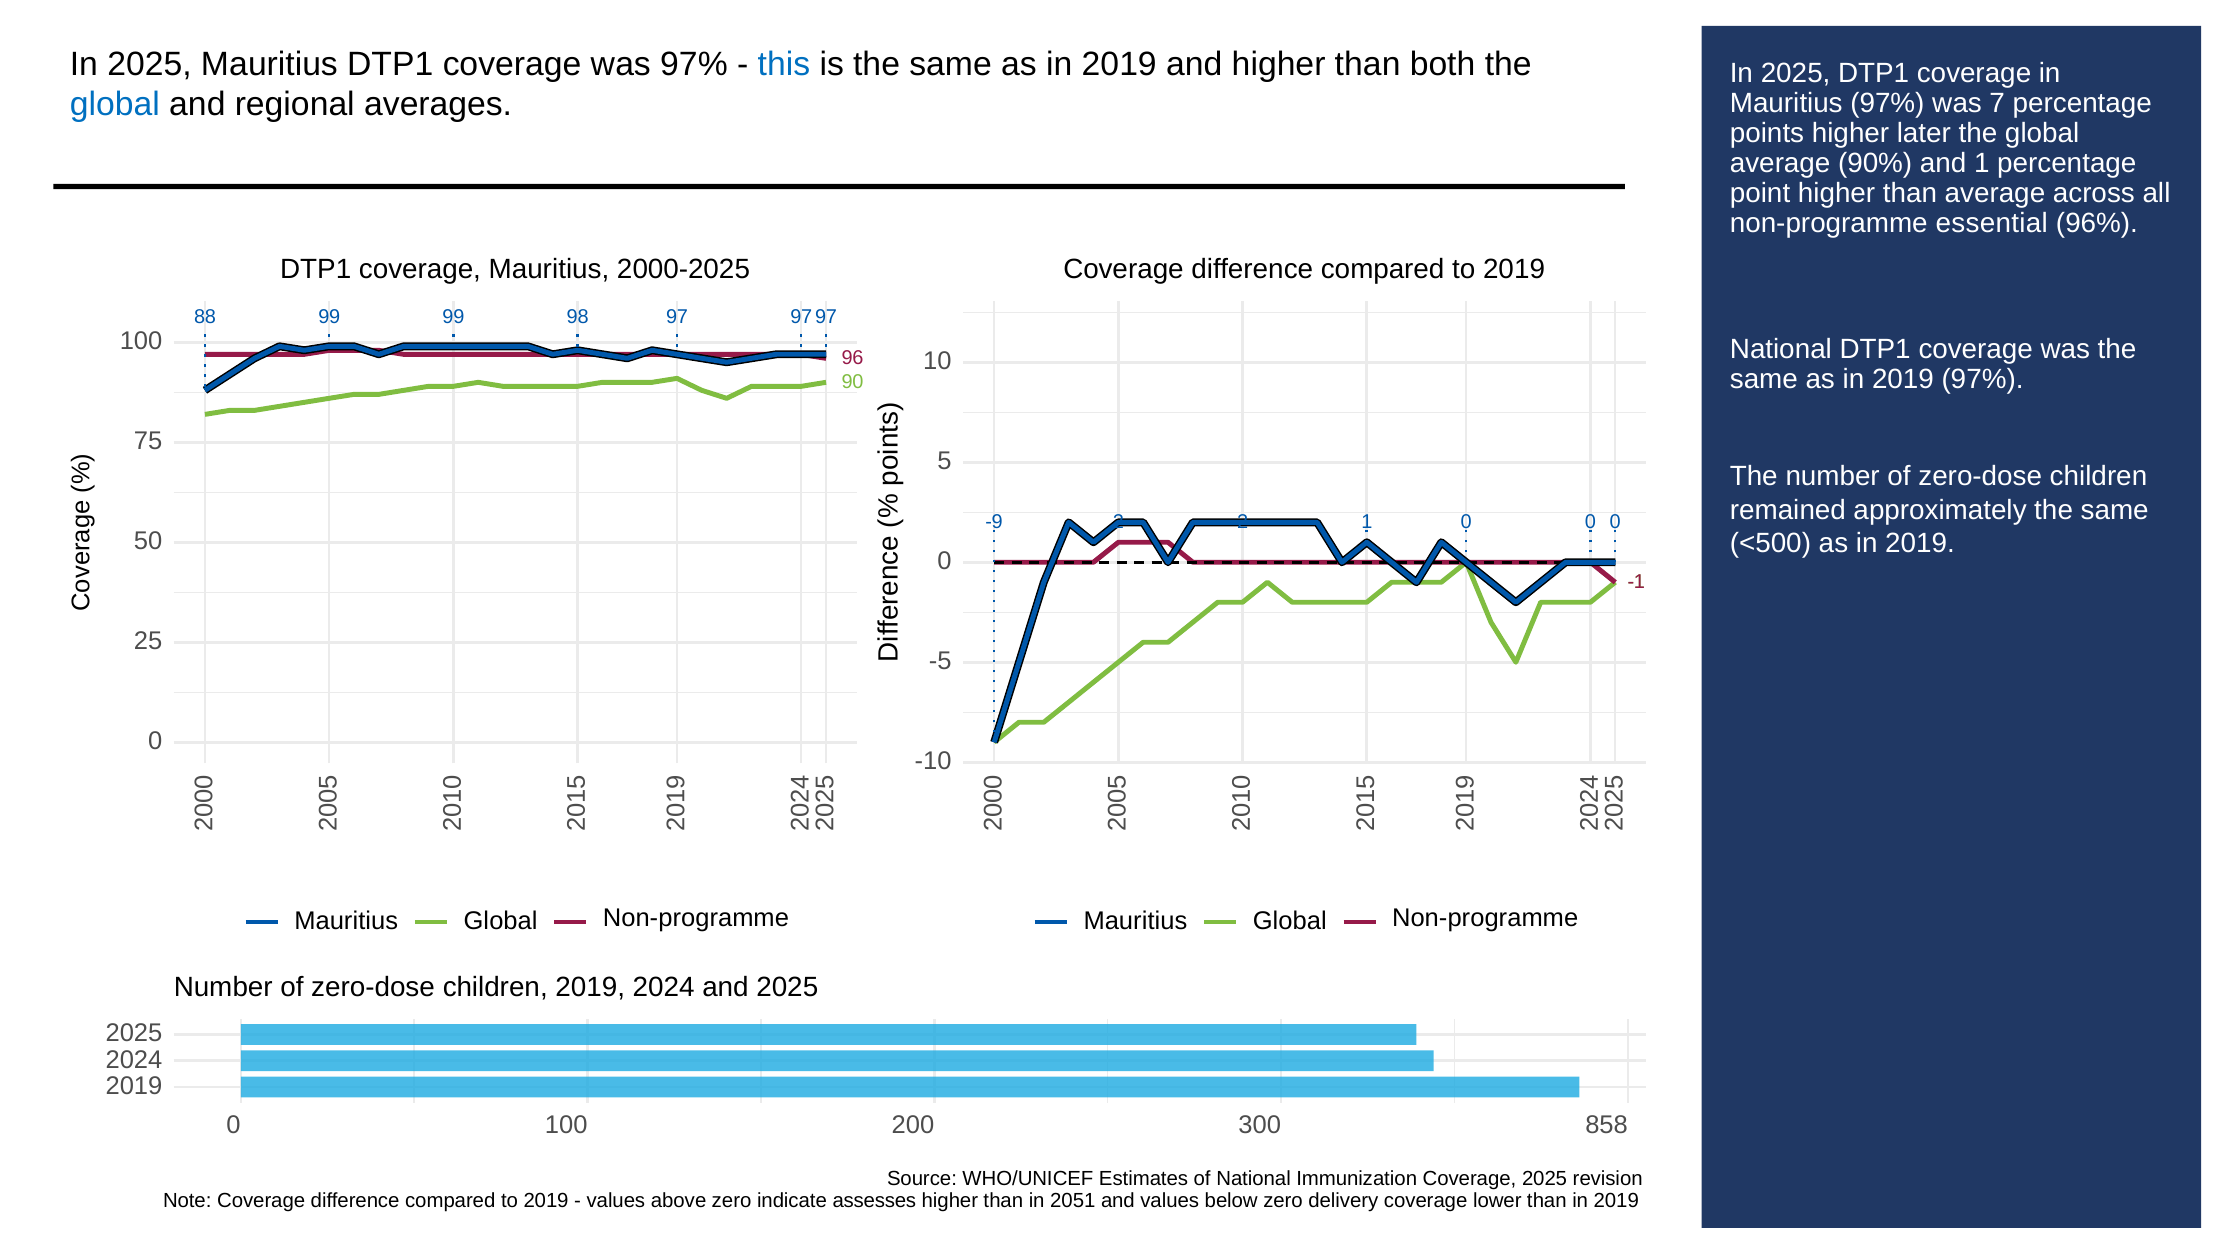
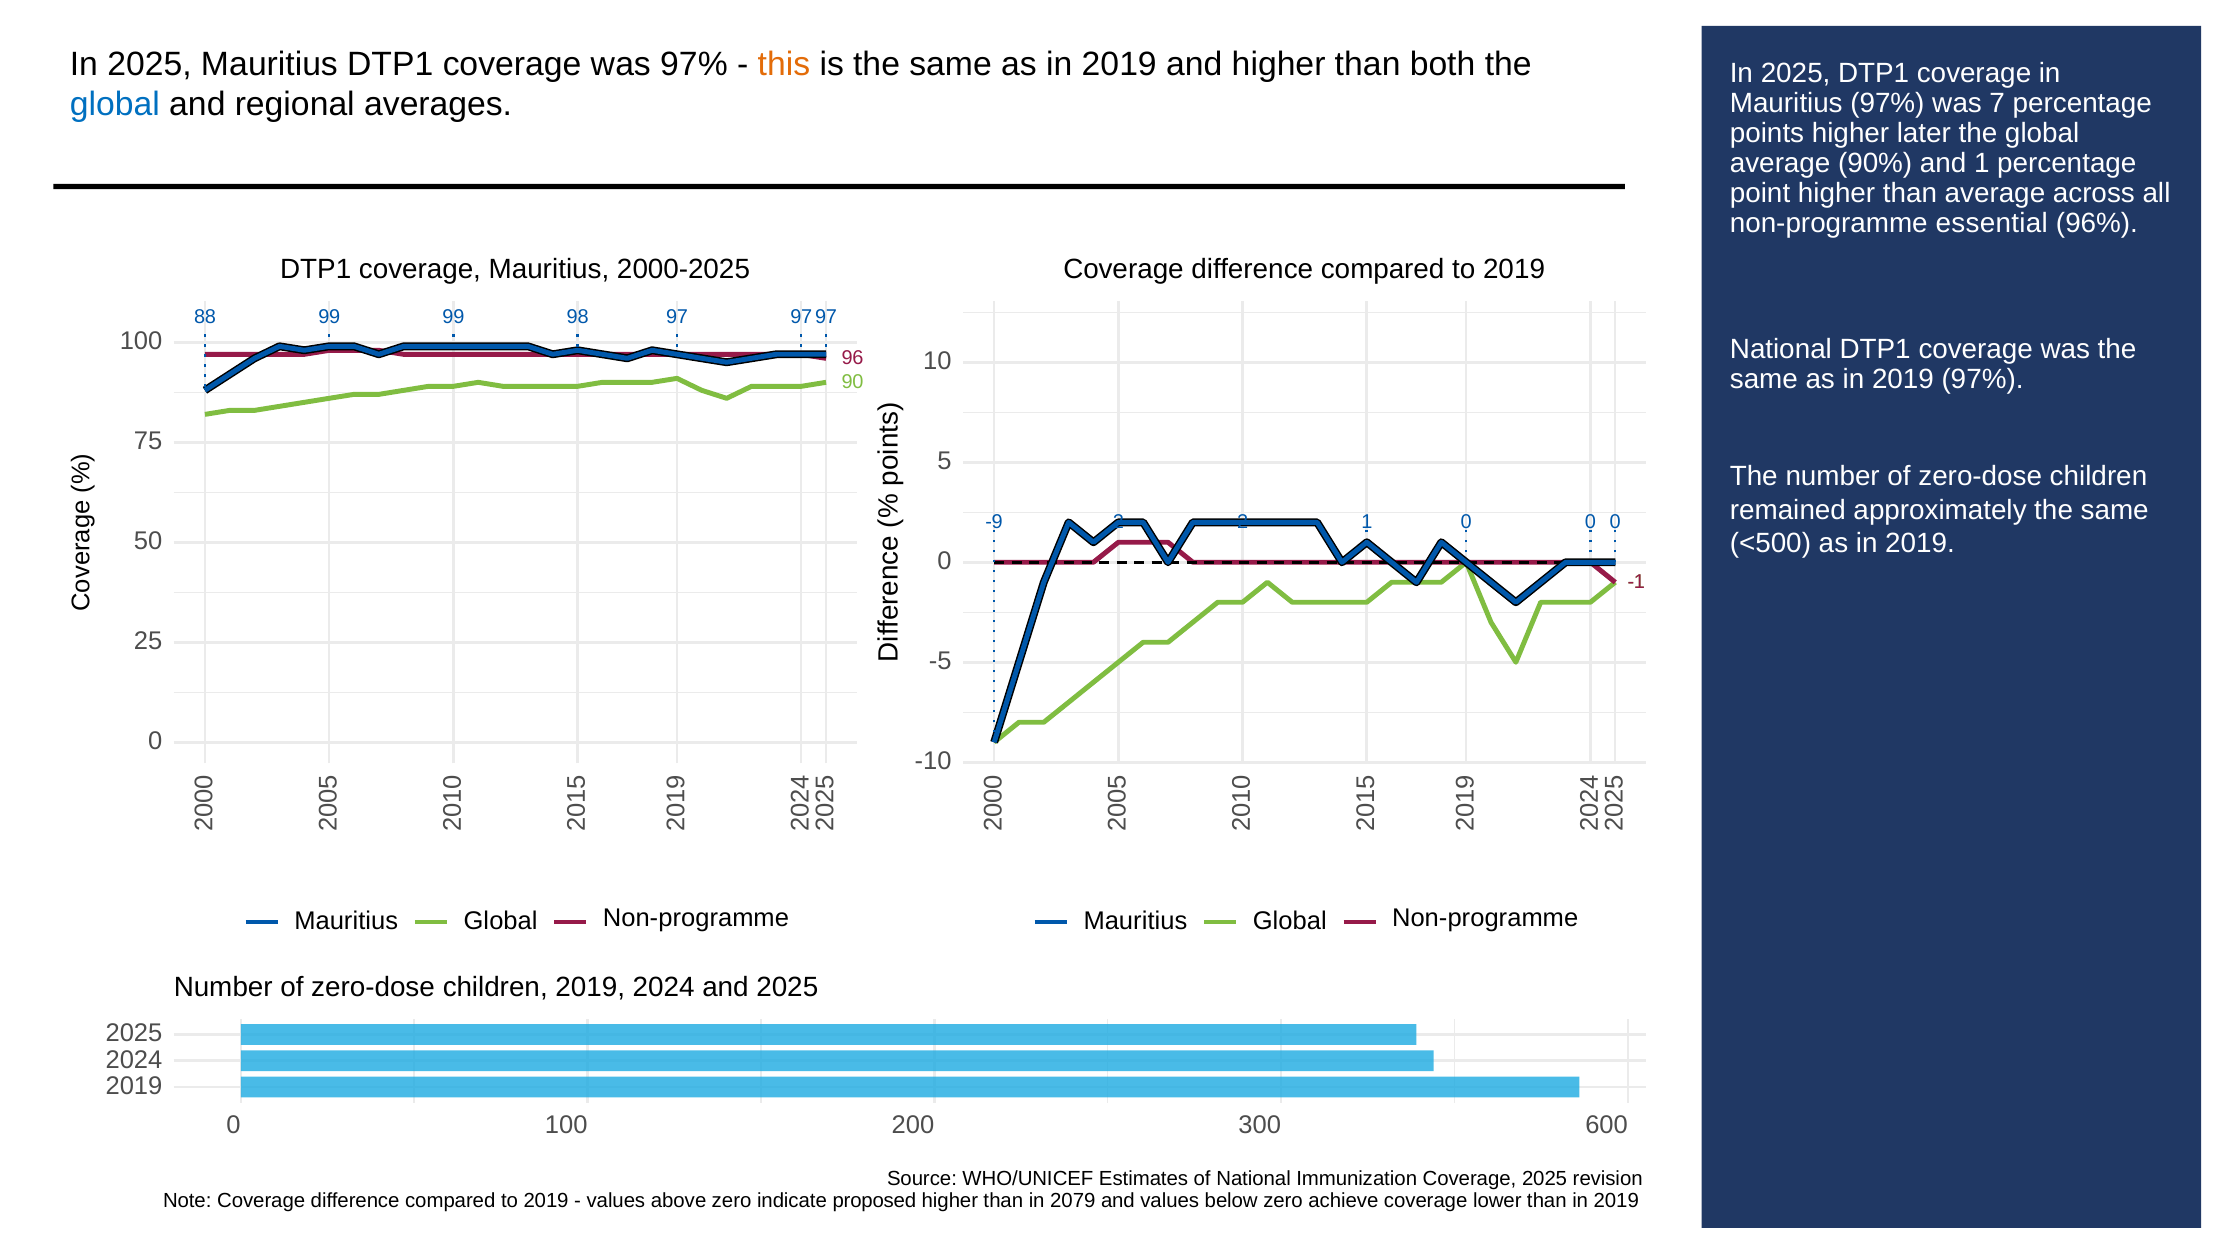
this colour: blue -> orange (784, 64)
858: 858 -> 600 (1607, 1125)
assesses: assesses -> proposed (874, 1200)
2051: 2051 -> 2079 (1073, 1200)
delivery: delivery -> achieve (1343, 1200)
